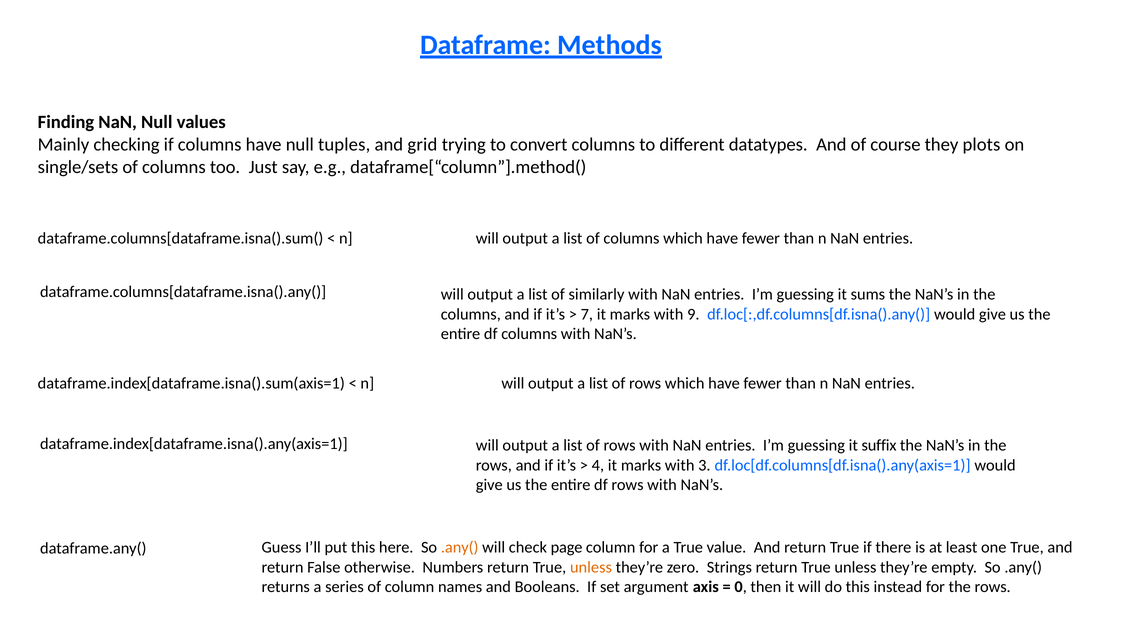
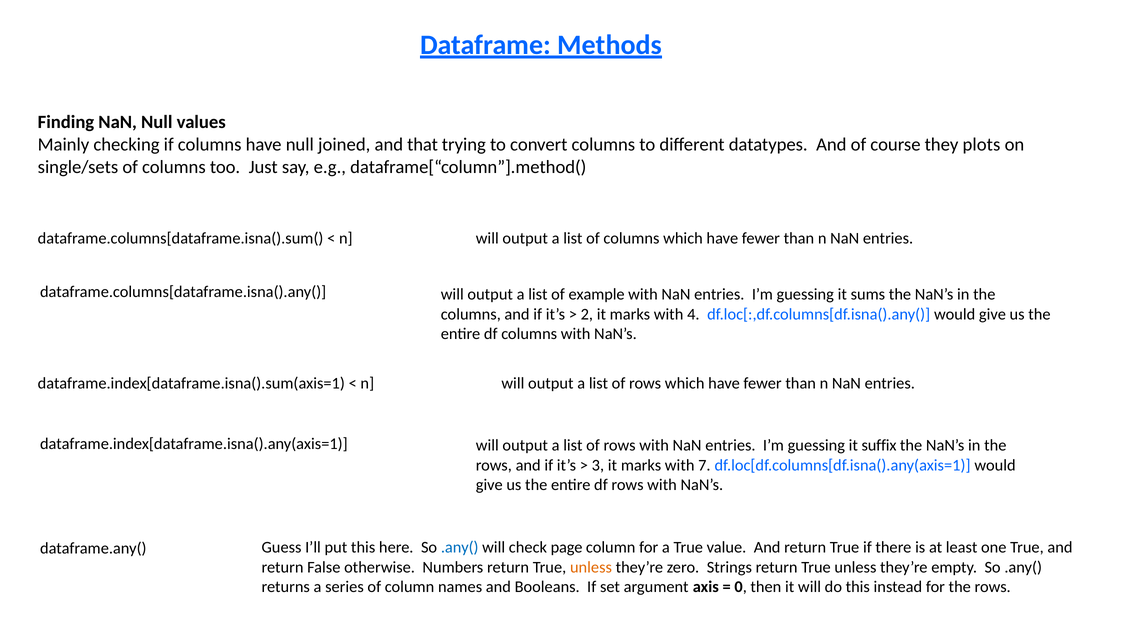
tuples: tuples -> joined (344, 145)
grid: grid -> that (423, 145)
similarly: similarly -> example (597, 295)
7: 7 -> 2 (587, 314)
9: 9 -> 4 (693, 314)
4: 4 -> 3 (598, 465)
3: 3 -> 7 (704, 465)
.any( colour: orange -> blue (460, 548)
